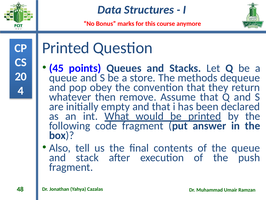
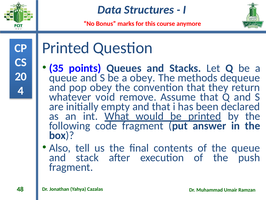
45: 45 -> 35 (56, 68)
a store: store -> obey (143, 78)
then: then -> void (105, 97)
